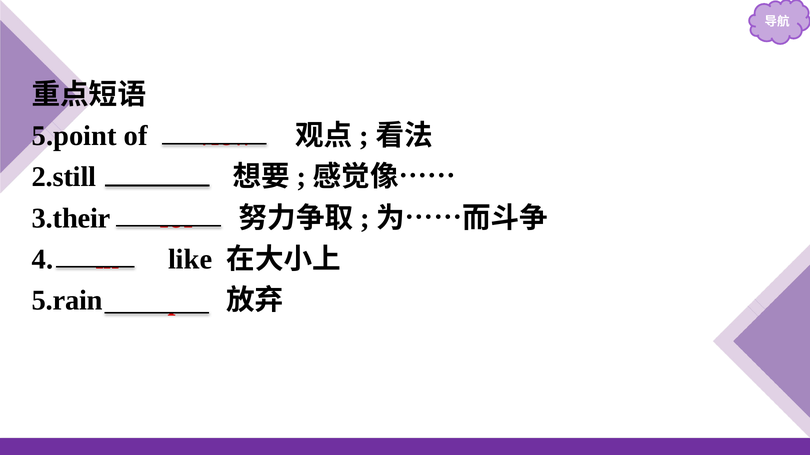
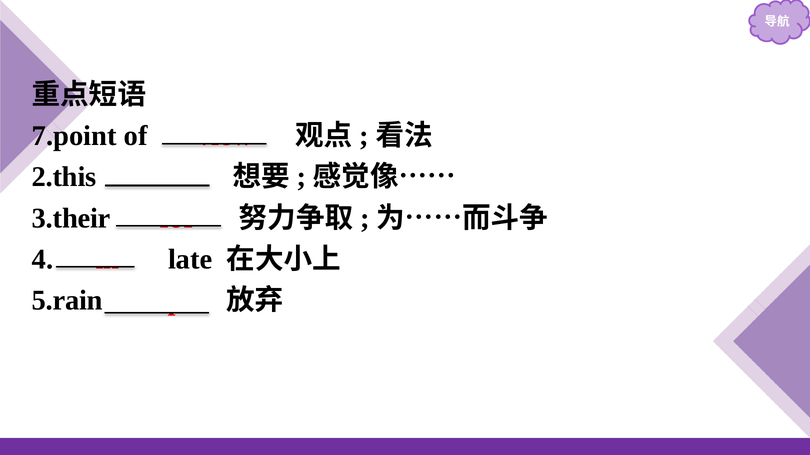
5.point: 5.point -> 7.point (74, 136)
2.still: 2.still -> 2.this (64, 177)
like: like -> late (190, 260)
